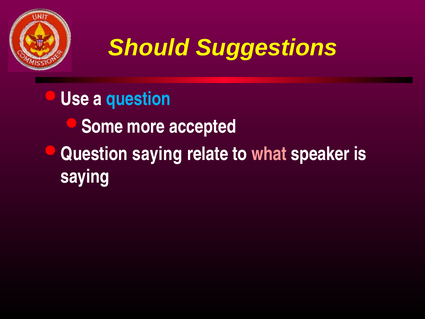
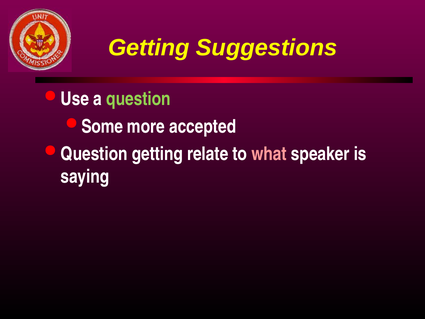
Should: Should -> Getting (149, 48)
question colour: light blue -> light green (139, 99)
Question saying: saying -> getting (157, 154)
